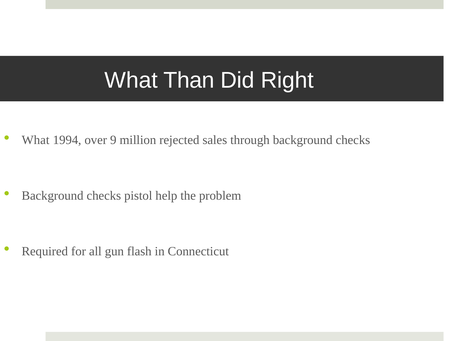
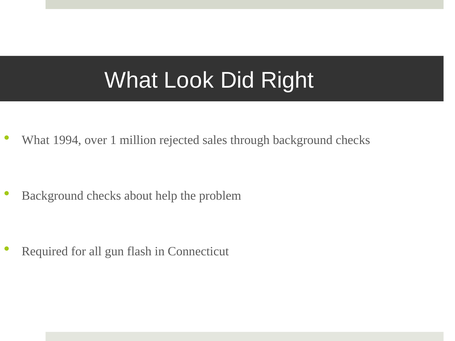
Than: Than -> Look (189, 80)
9: 9 -> 1 (113, 140)
pistol: pistol -> about (138, 196)
